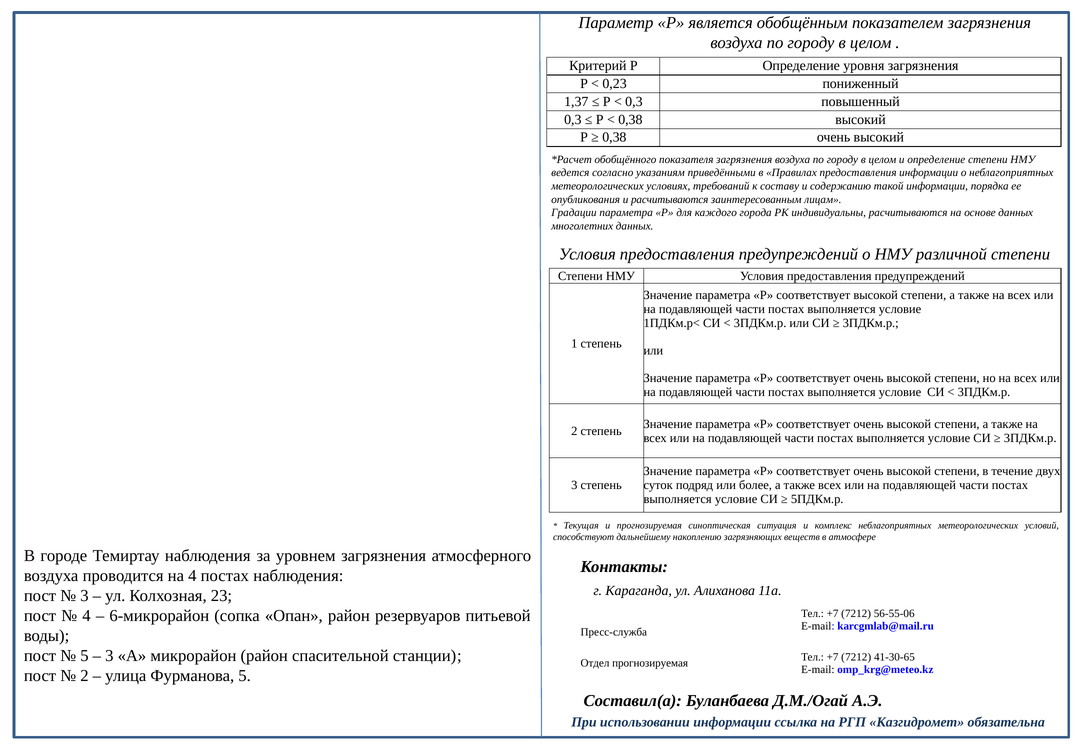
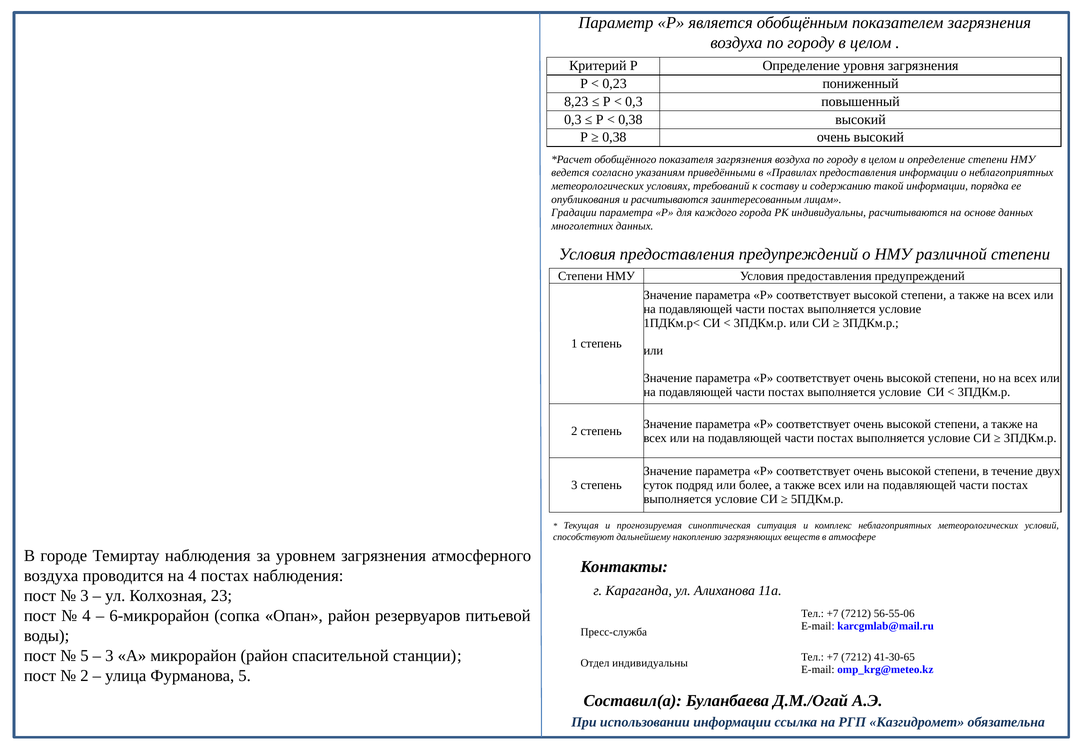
1,37: 1,37 -> 8,23 (576, 102)
Отдел прогнозируемая: прогнозируемая -> индивидуальны (650, 663)
